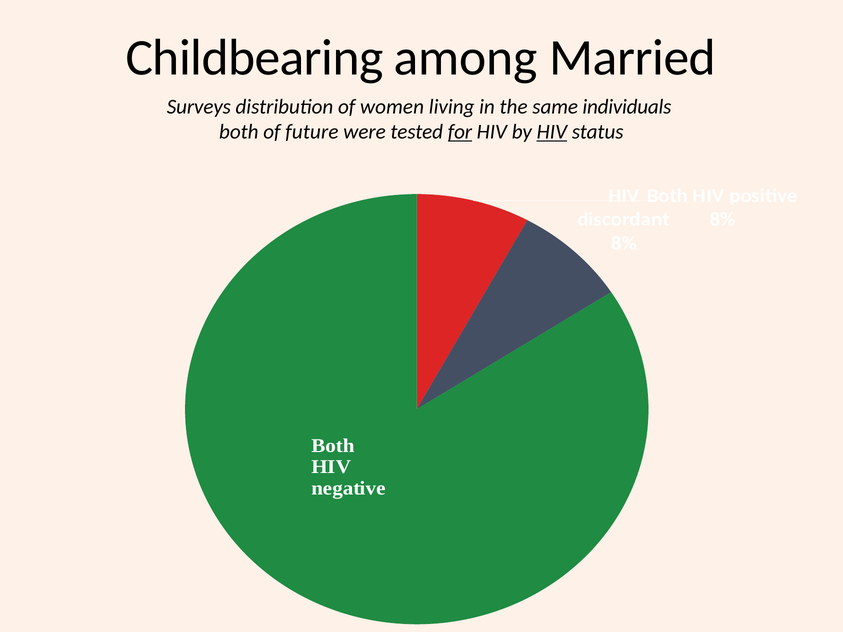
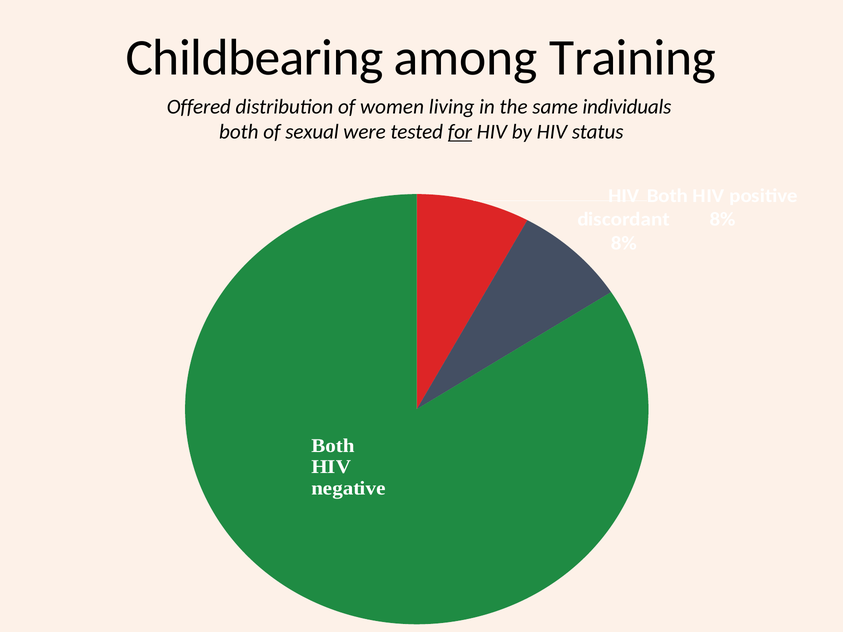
Married: Married -> Training (633, 58)
Surveys: Surveys -> Offered (199, 107)
future: future -> sexual (312, 132)
HIV underline: present -> none (552, 132)
